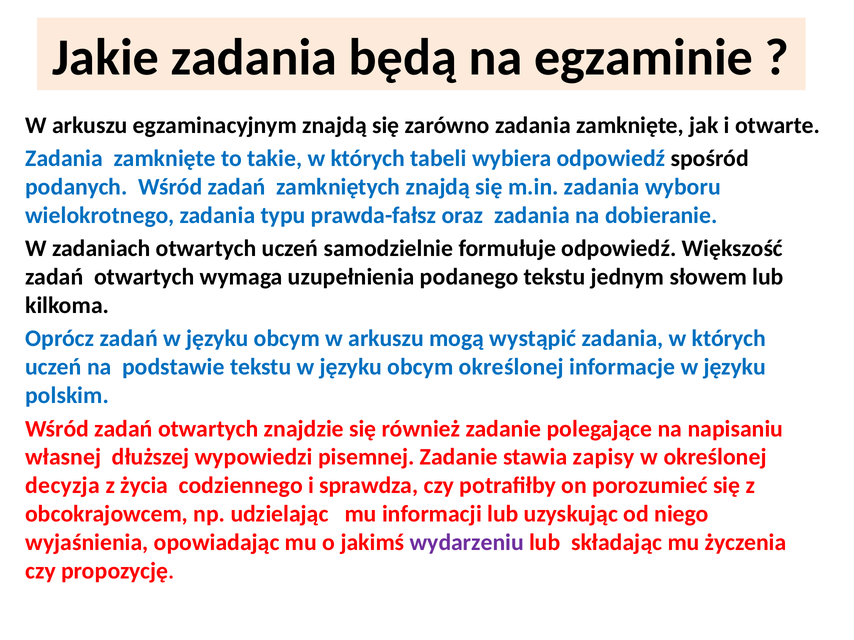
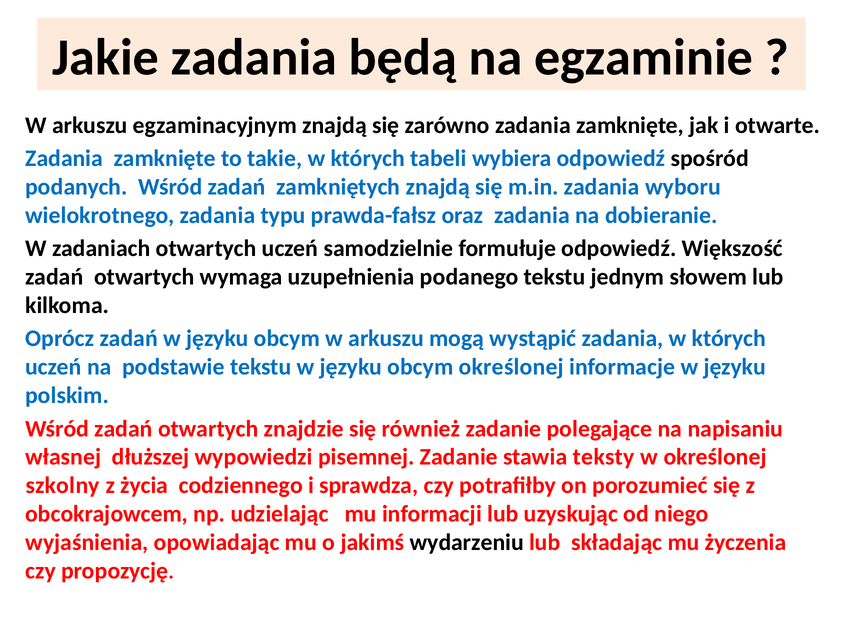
zapisy: zapisy -> teksty (604, 457)
decyzja: decyzja -> szkolny (63, 486)
wydarzeniu colour: purple -> black (467, 543)
